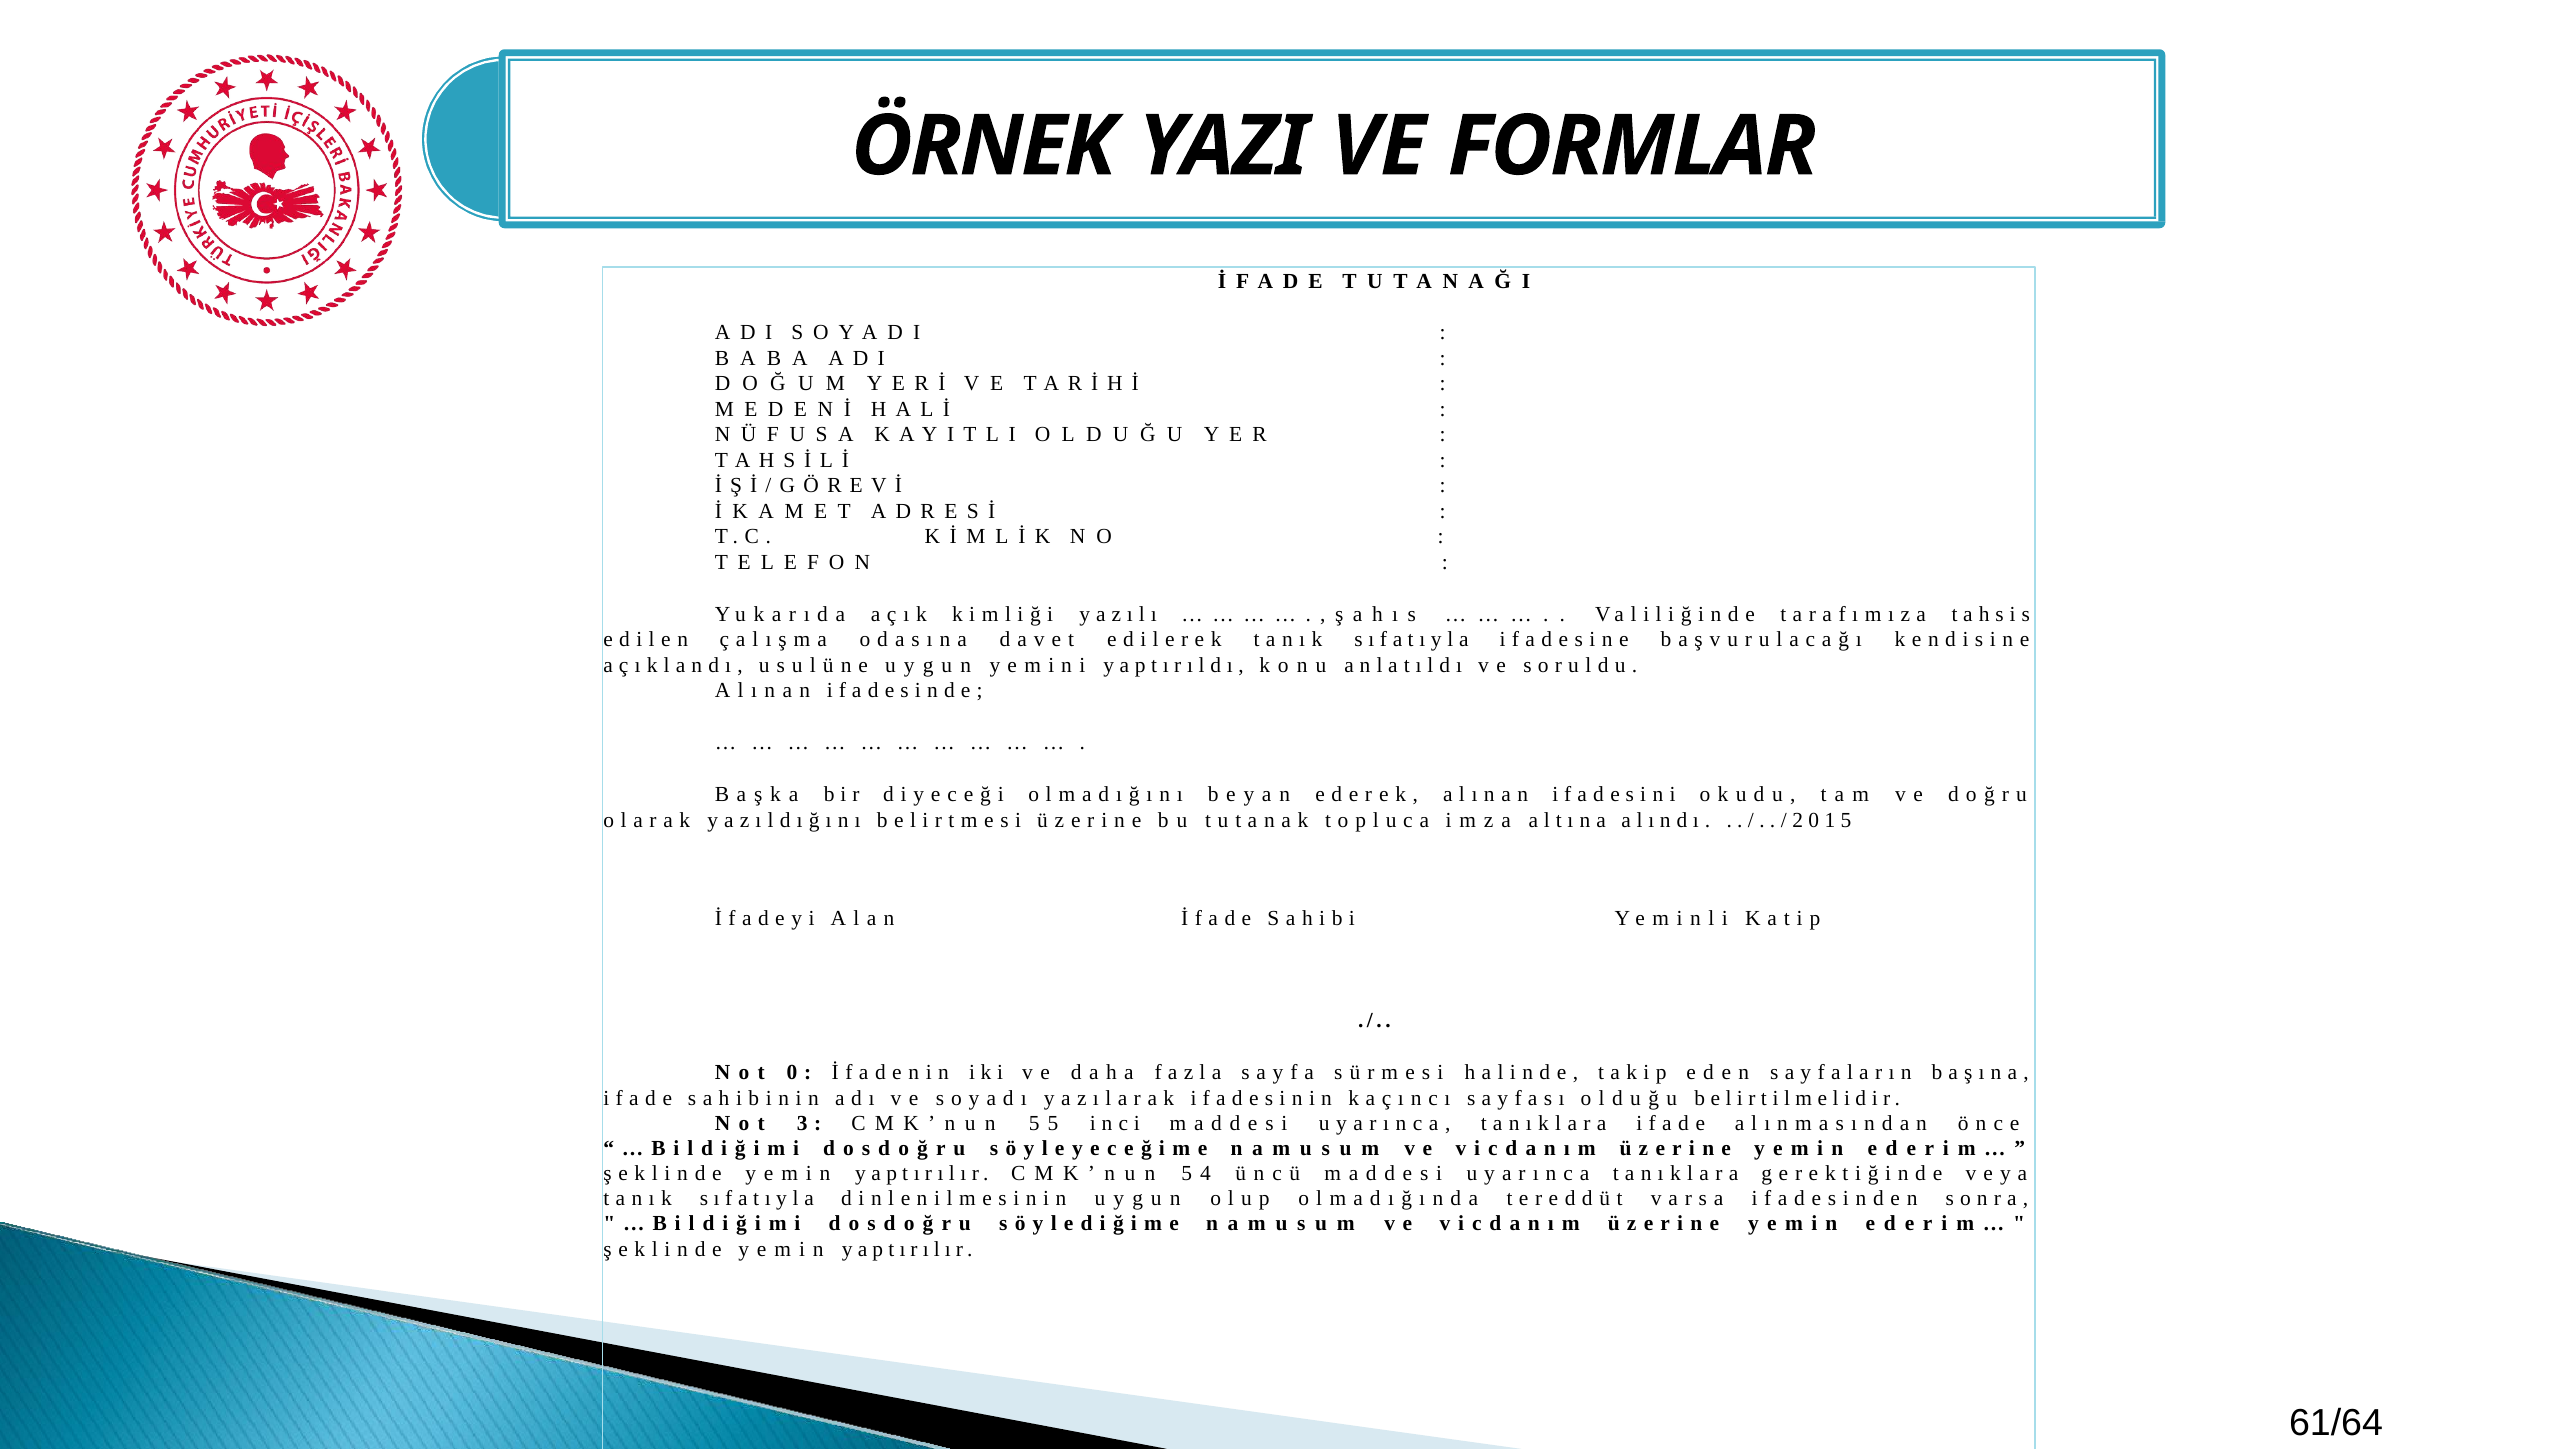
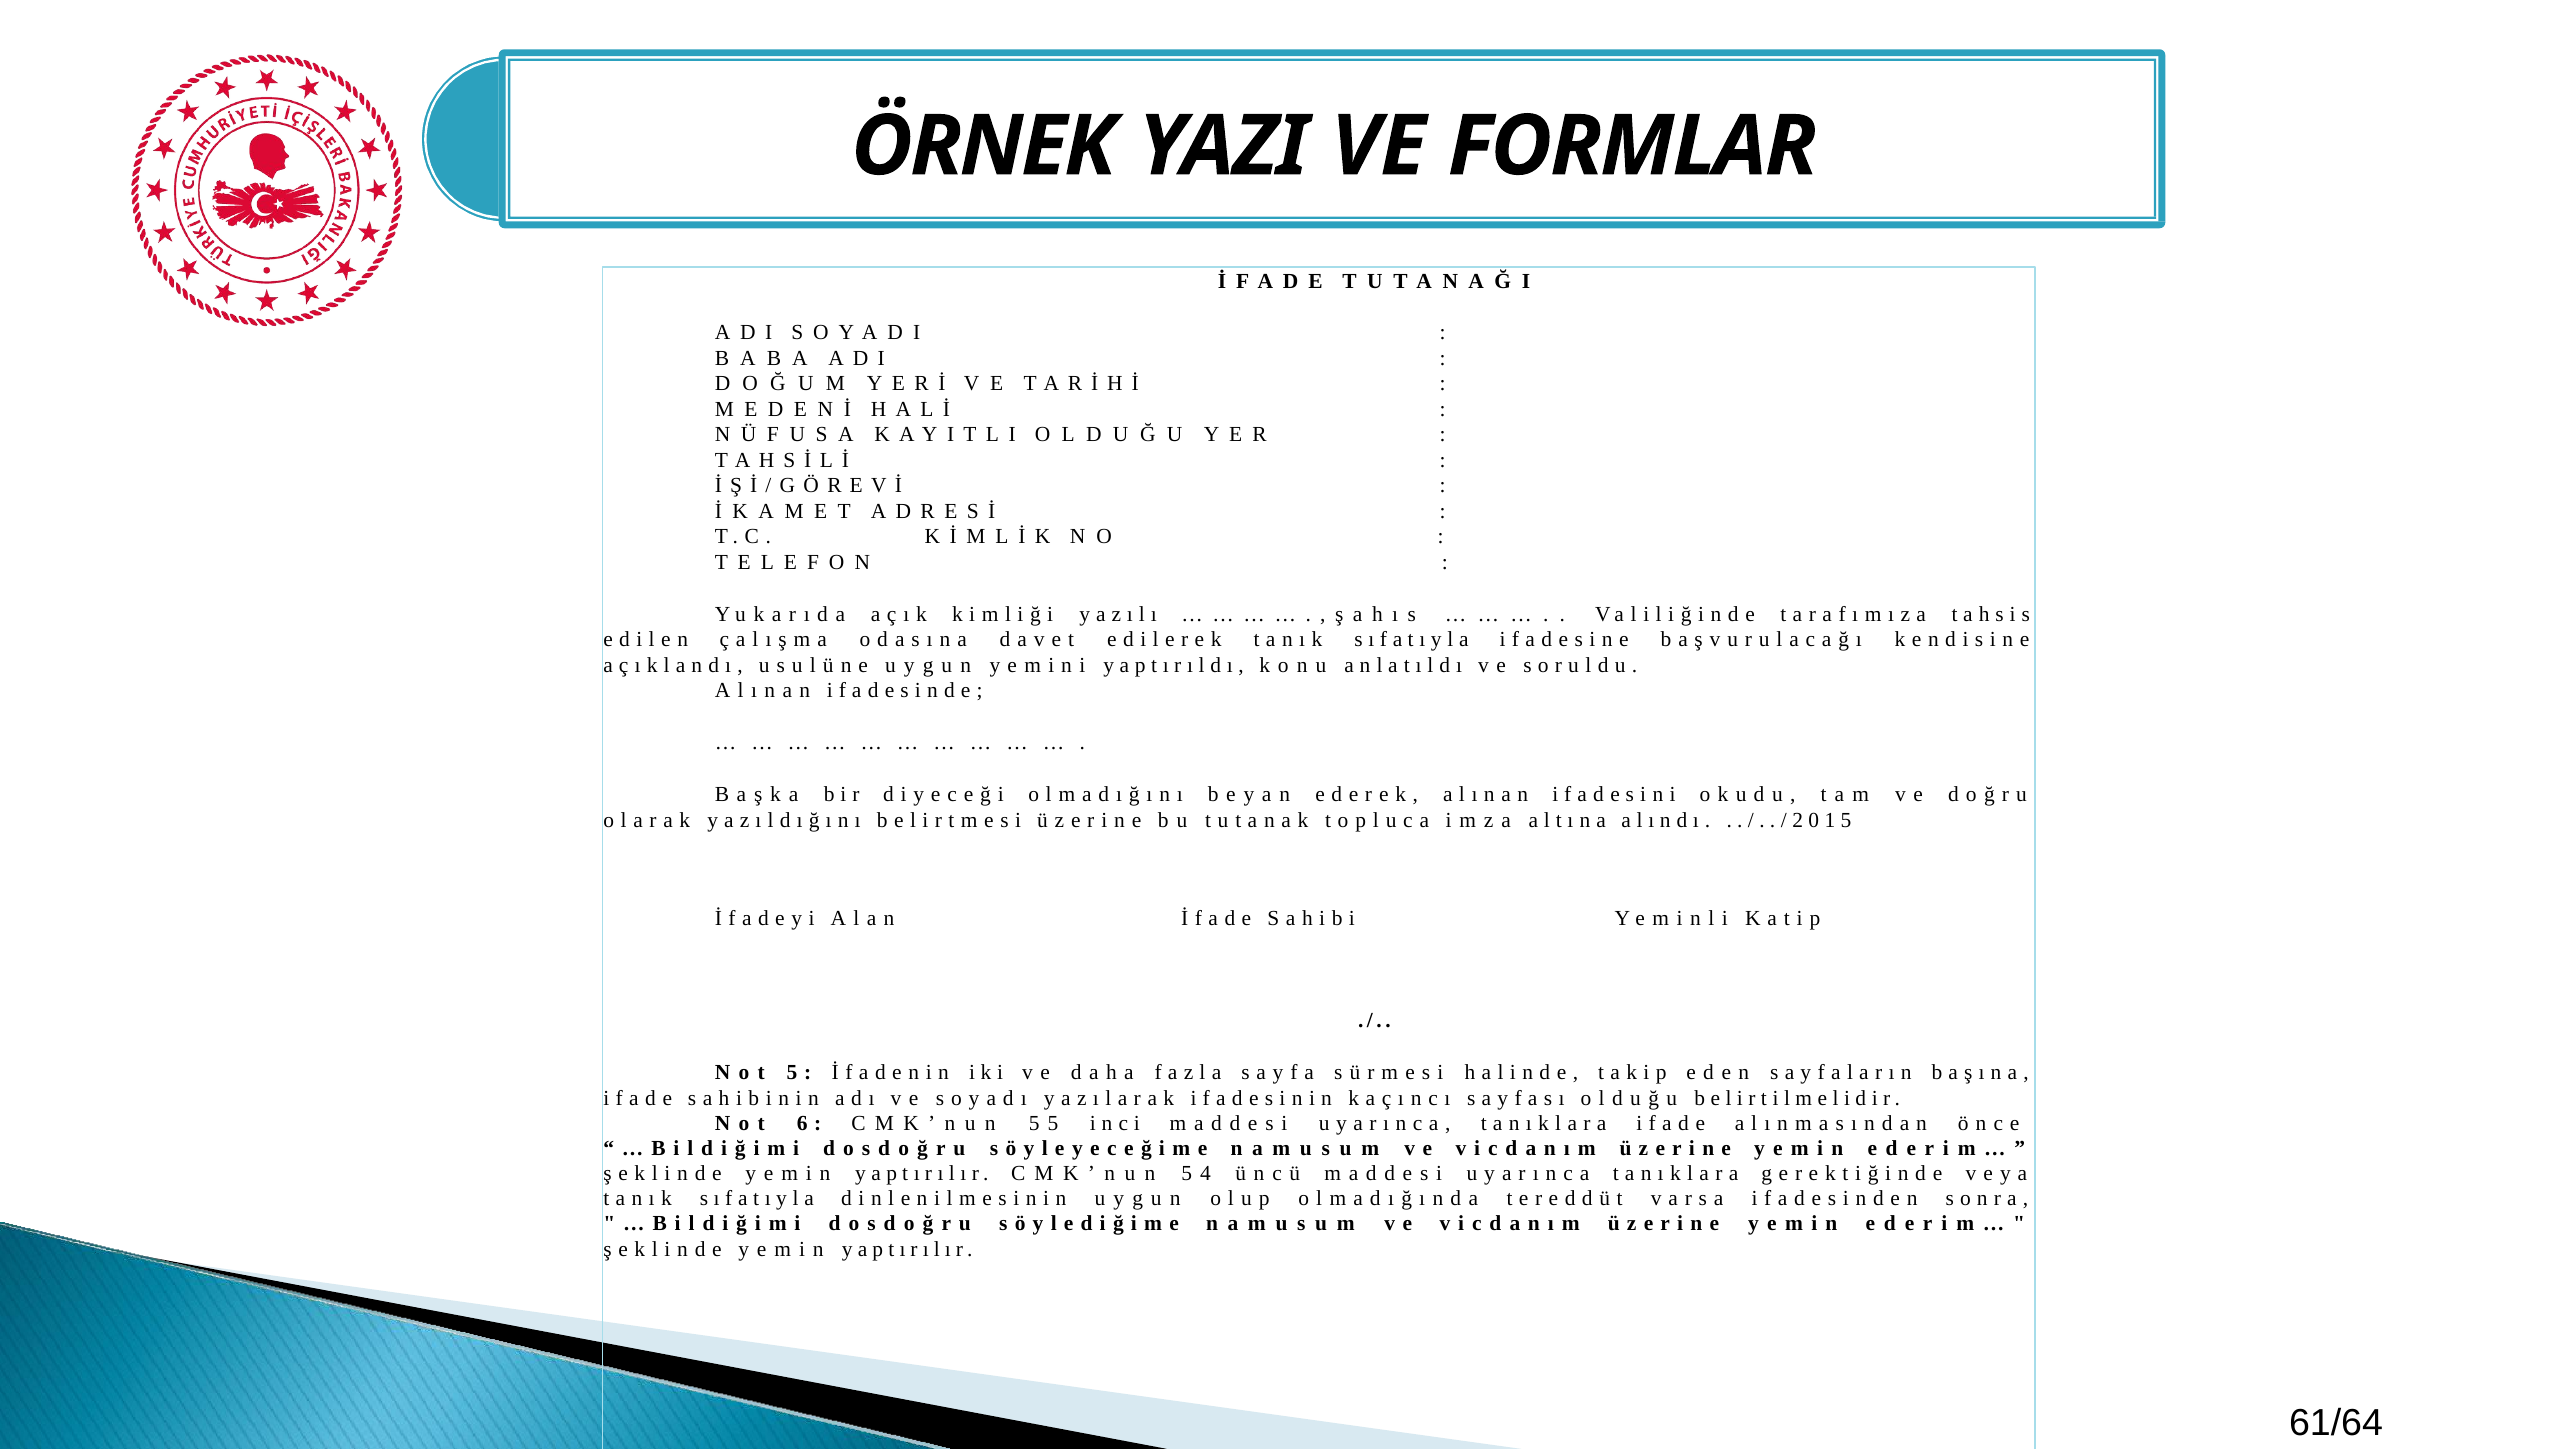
0: 0 -> 5 (792, 1072)
3: 3 -> 6 (802, 1123)
